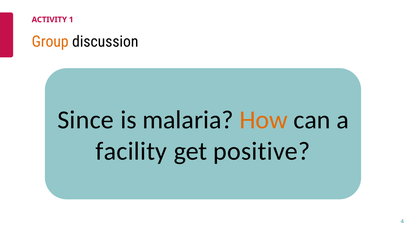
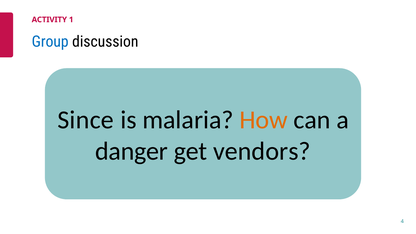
Group colour: orange -> blue (50, 42)
facility: facility -> danger (132, 151)
positive: positive -> vendors (262, 151)
